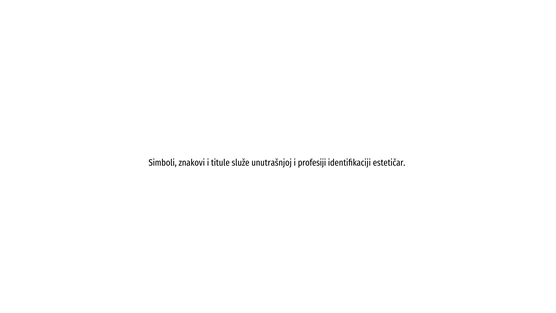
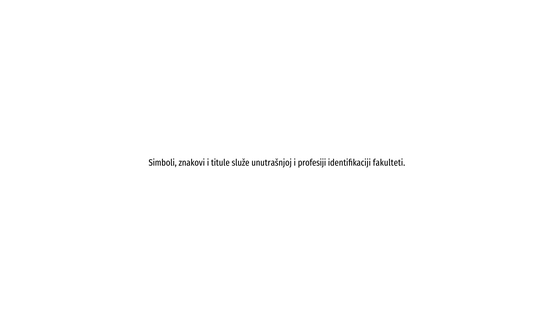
estetičar: estetičar -> fakulteti (389, 163)
